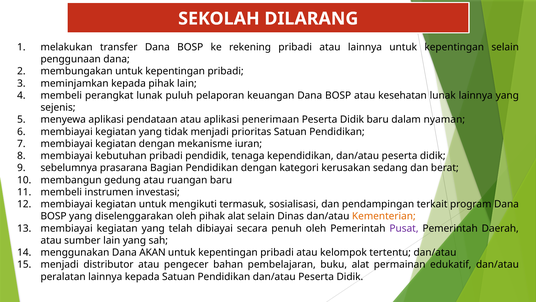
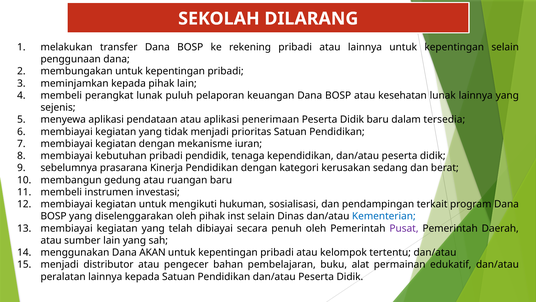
nyaman: nyaman -> tersedia (444, 119)
Bagian: Bagian -> Kinerja (167, 168)
termasuk: termasuk -> hukuman (243, 204)
pihak alat: alat -> inst (236, 216)
Kementerian colour: orange -> blue (384, 216)
